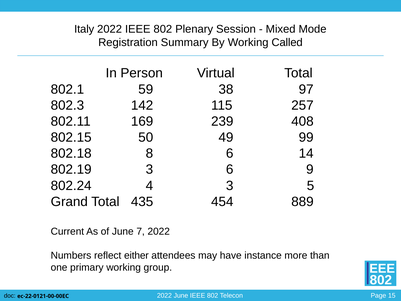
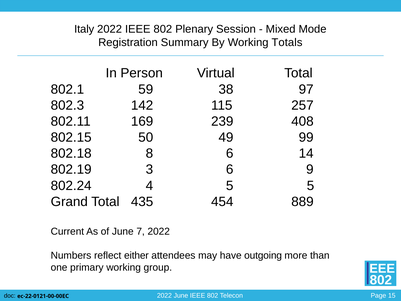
Called: Called -> Totals (287, 43)
4 3: 3 -> 5 (230, 185)
instance: instance -> outgoing (263, 255)
